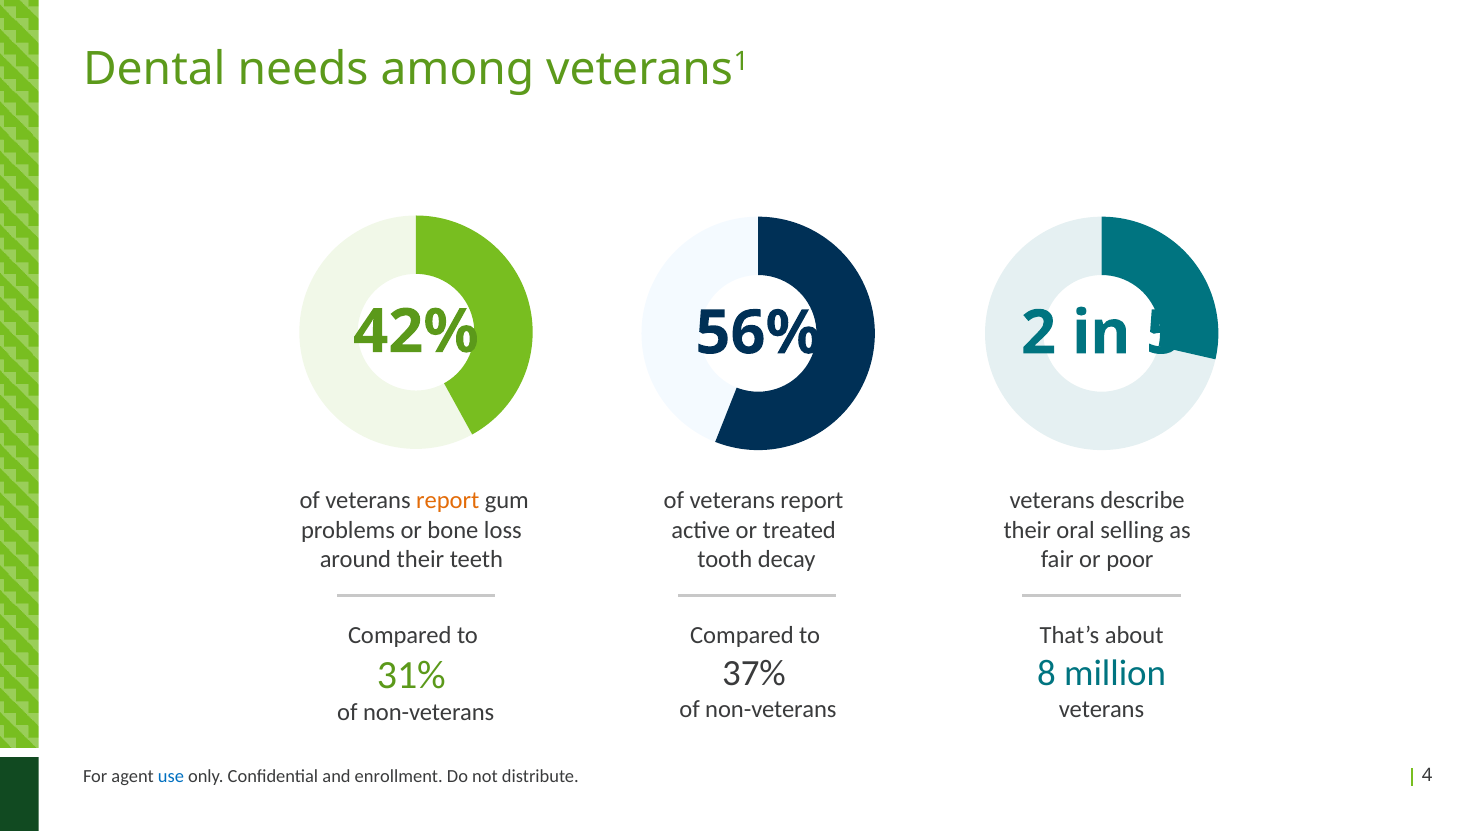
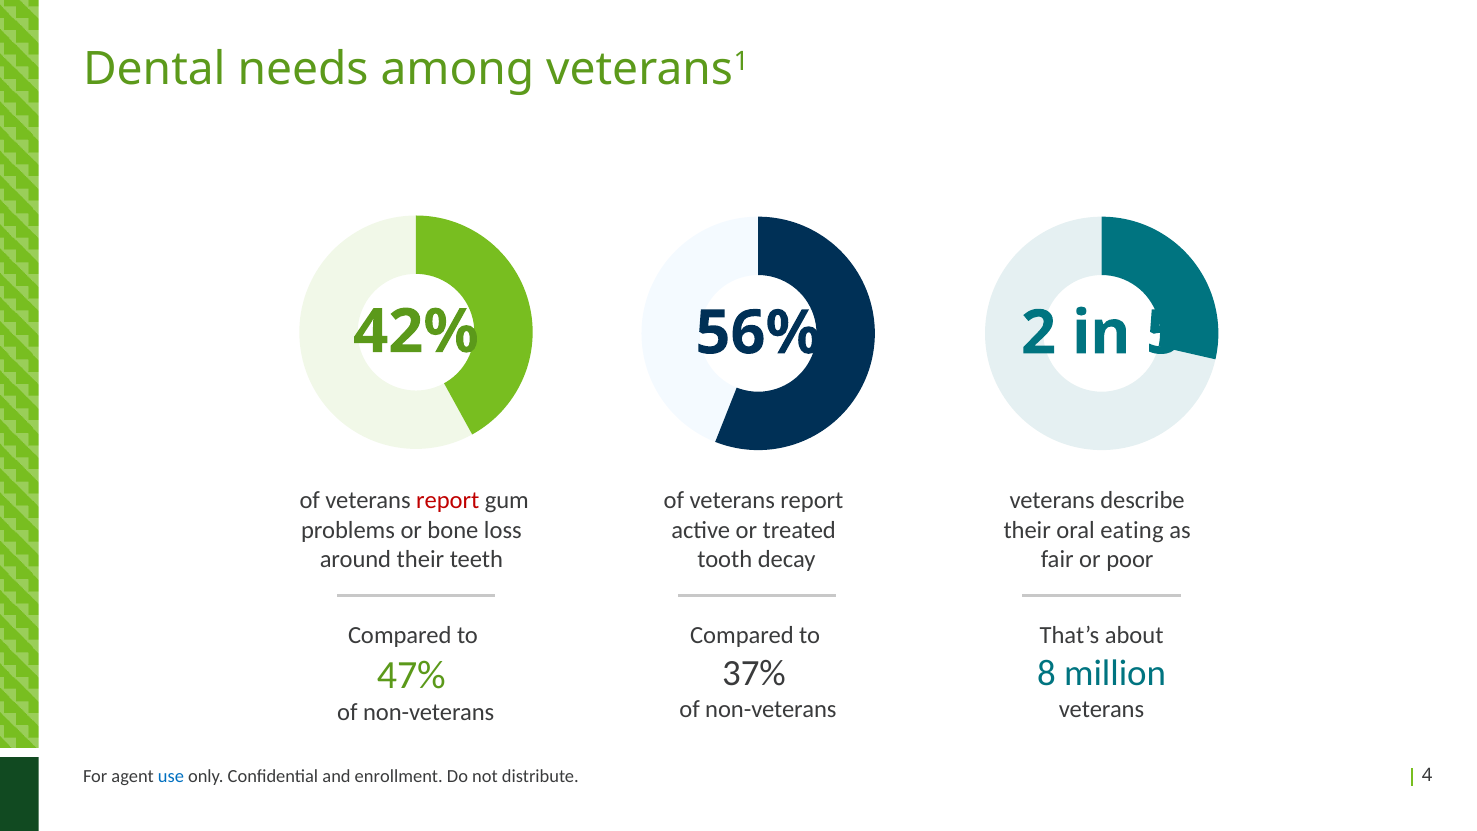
report colour: orange -> red (448, 501)
selling: selling -> eating (1132, 530)
31%: 31% -> 47% (411, 675)
